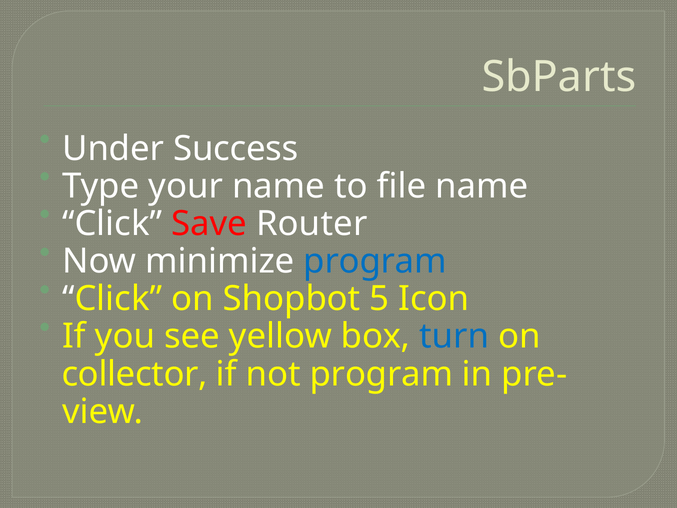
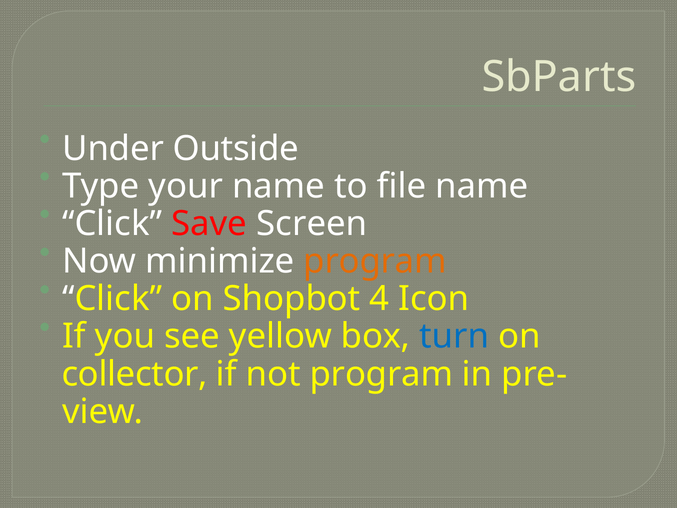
Success: Success -> Outside (236, 149)
Router: Router -> Screen (312, 224)
program colour: blue -> orange (375, 261)
5: 5 -> 4 (379, 299)
